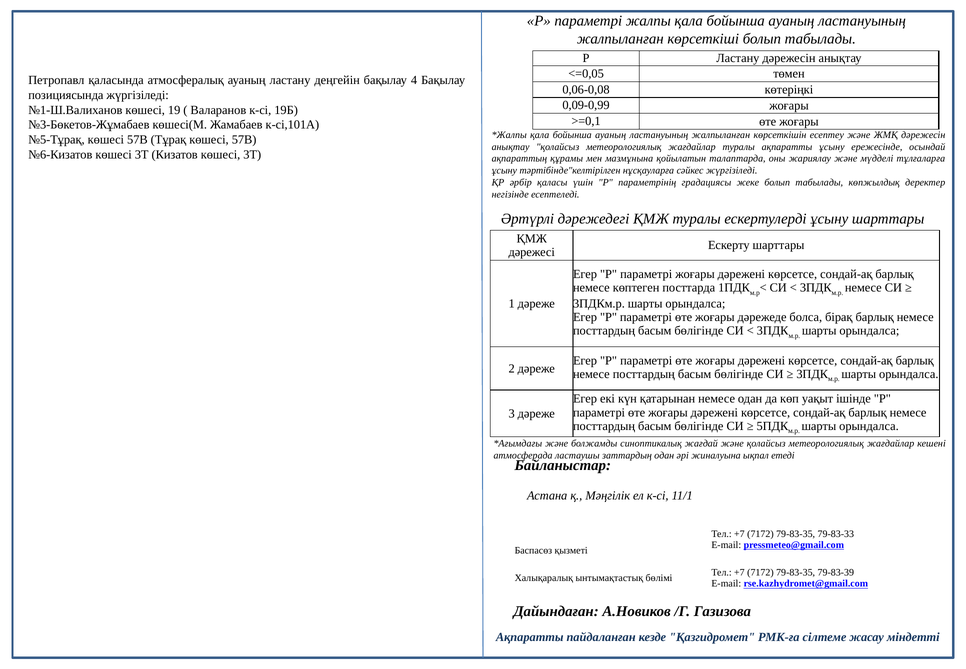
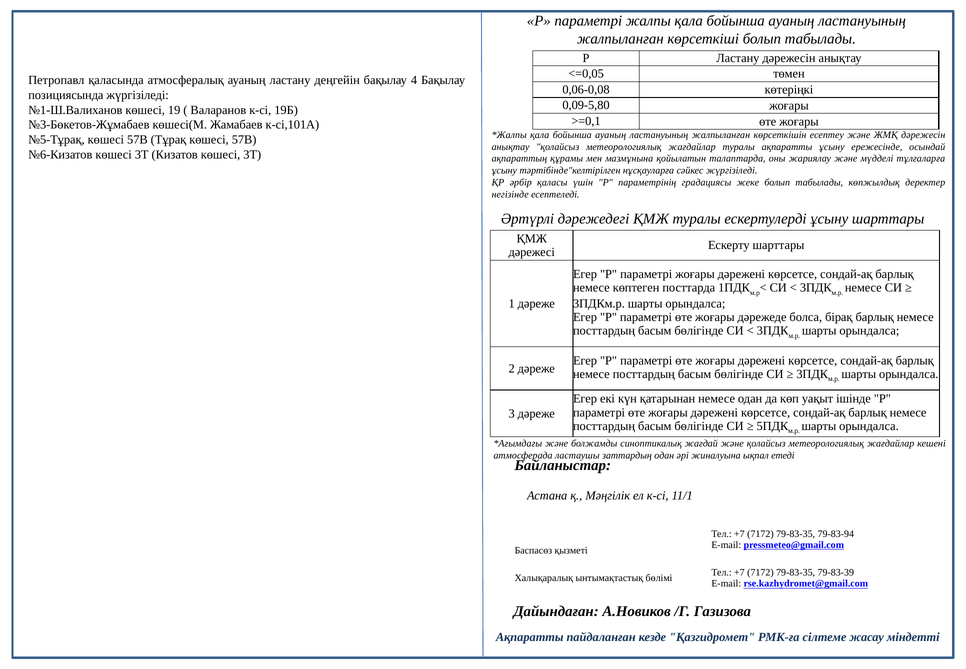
0,09-0,99: 0,09-0,99 -> 0,09-5,80 (586, 105)
79-83-33: 79-83-33 -> 79-83-94 (836, 534)
